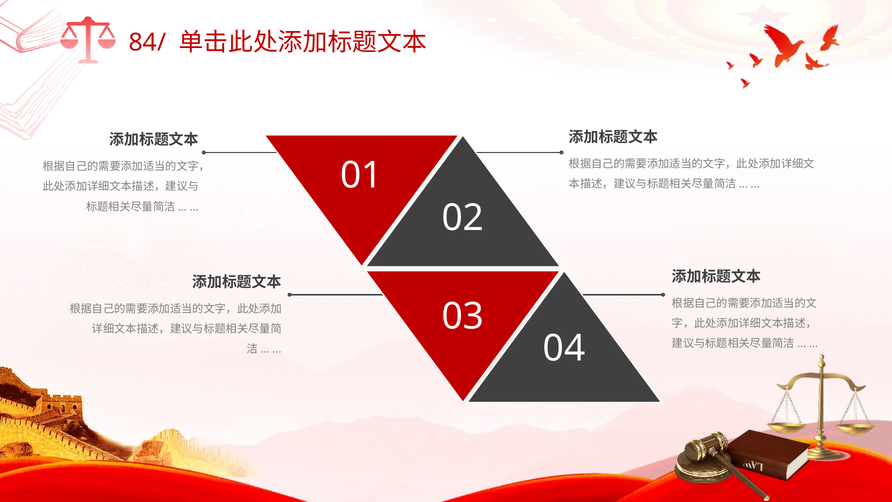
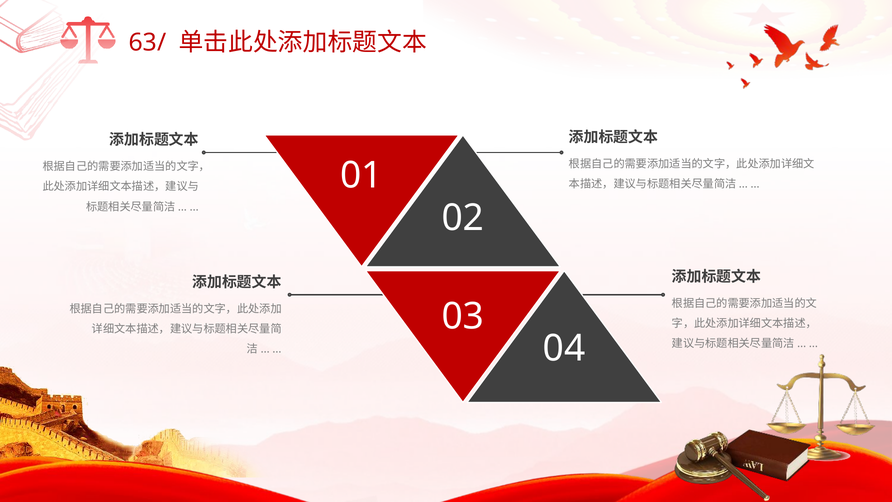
84/: 84/ -> 63/ (148, 42)
